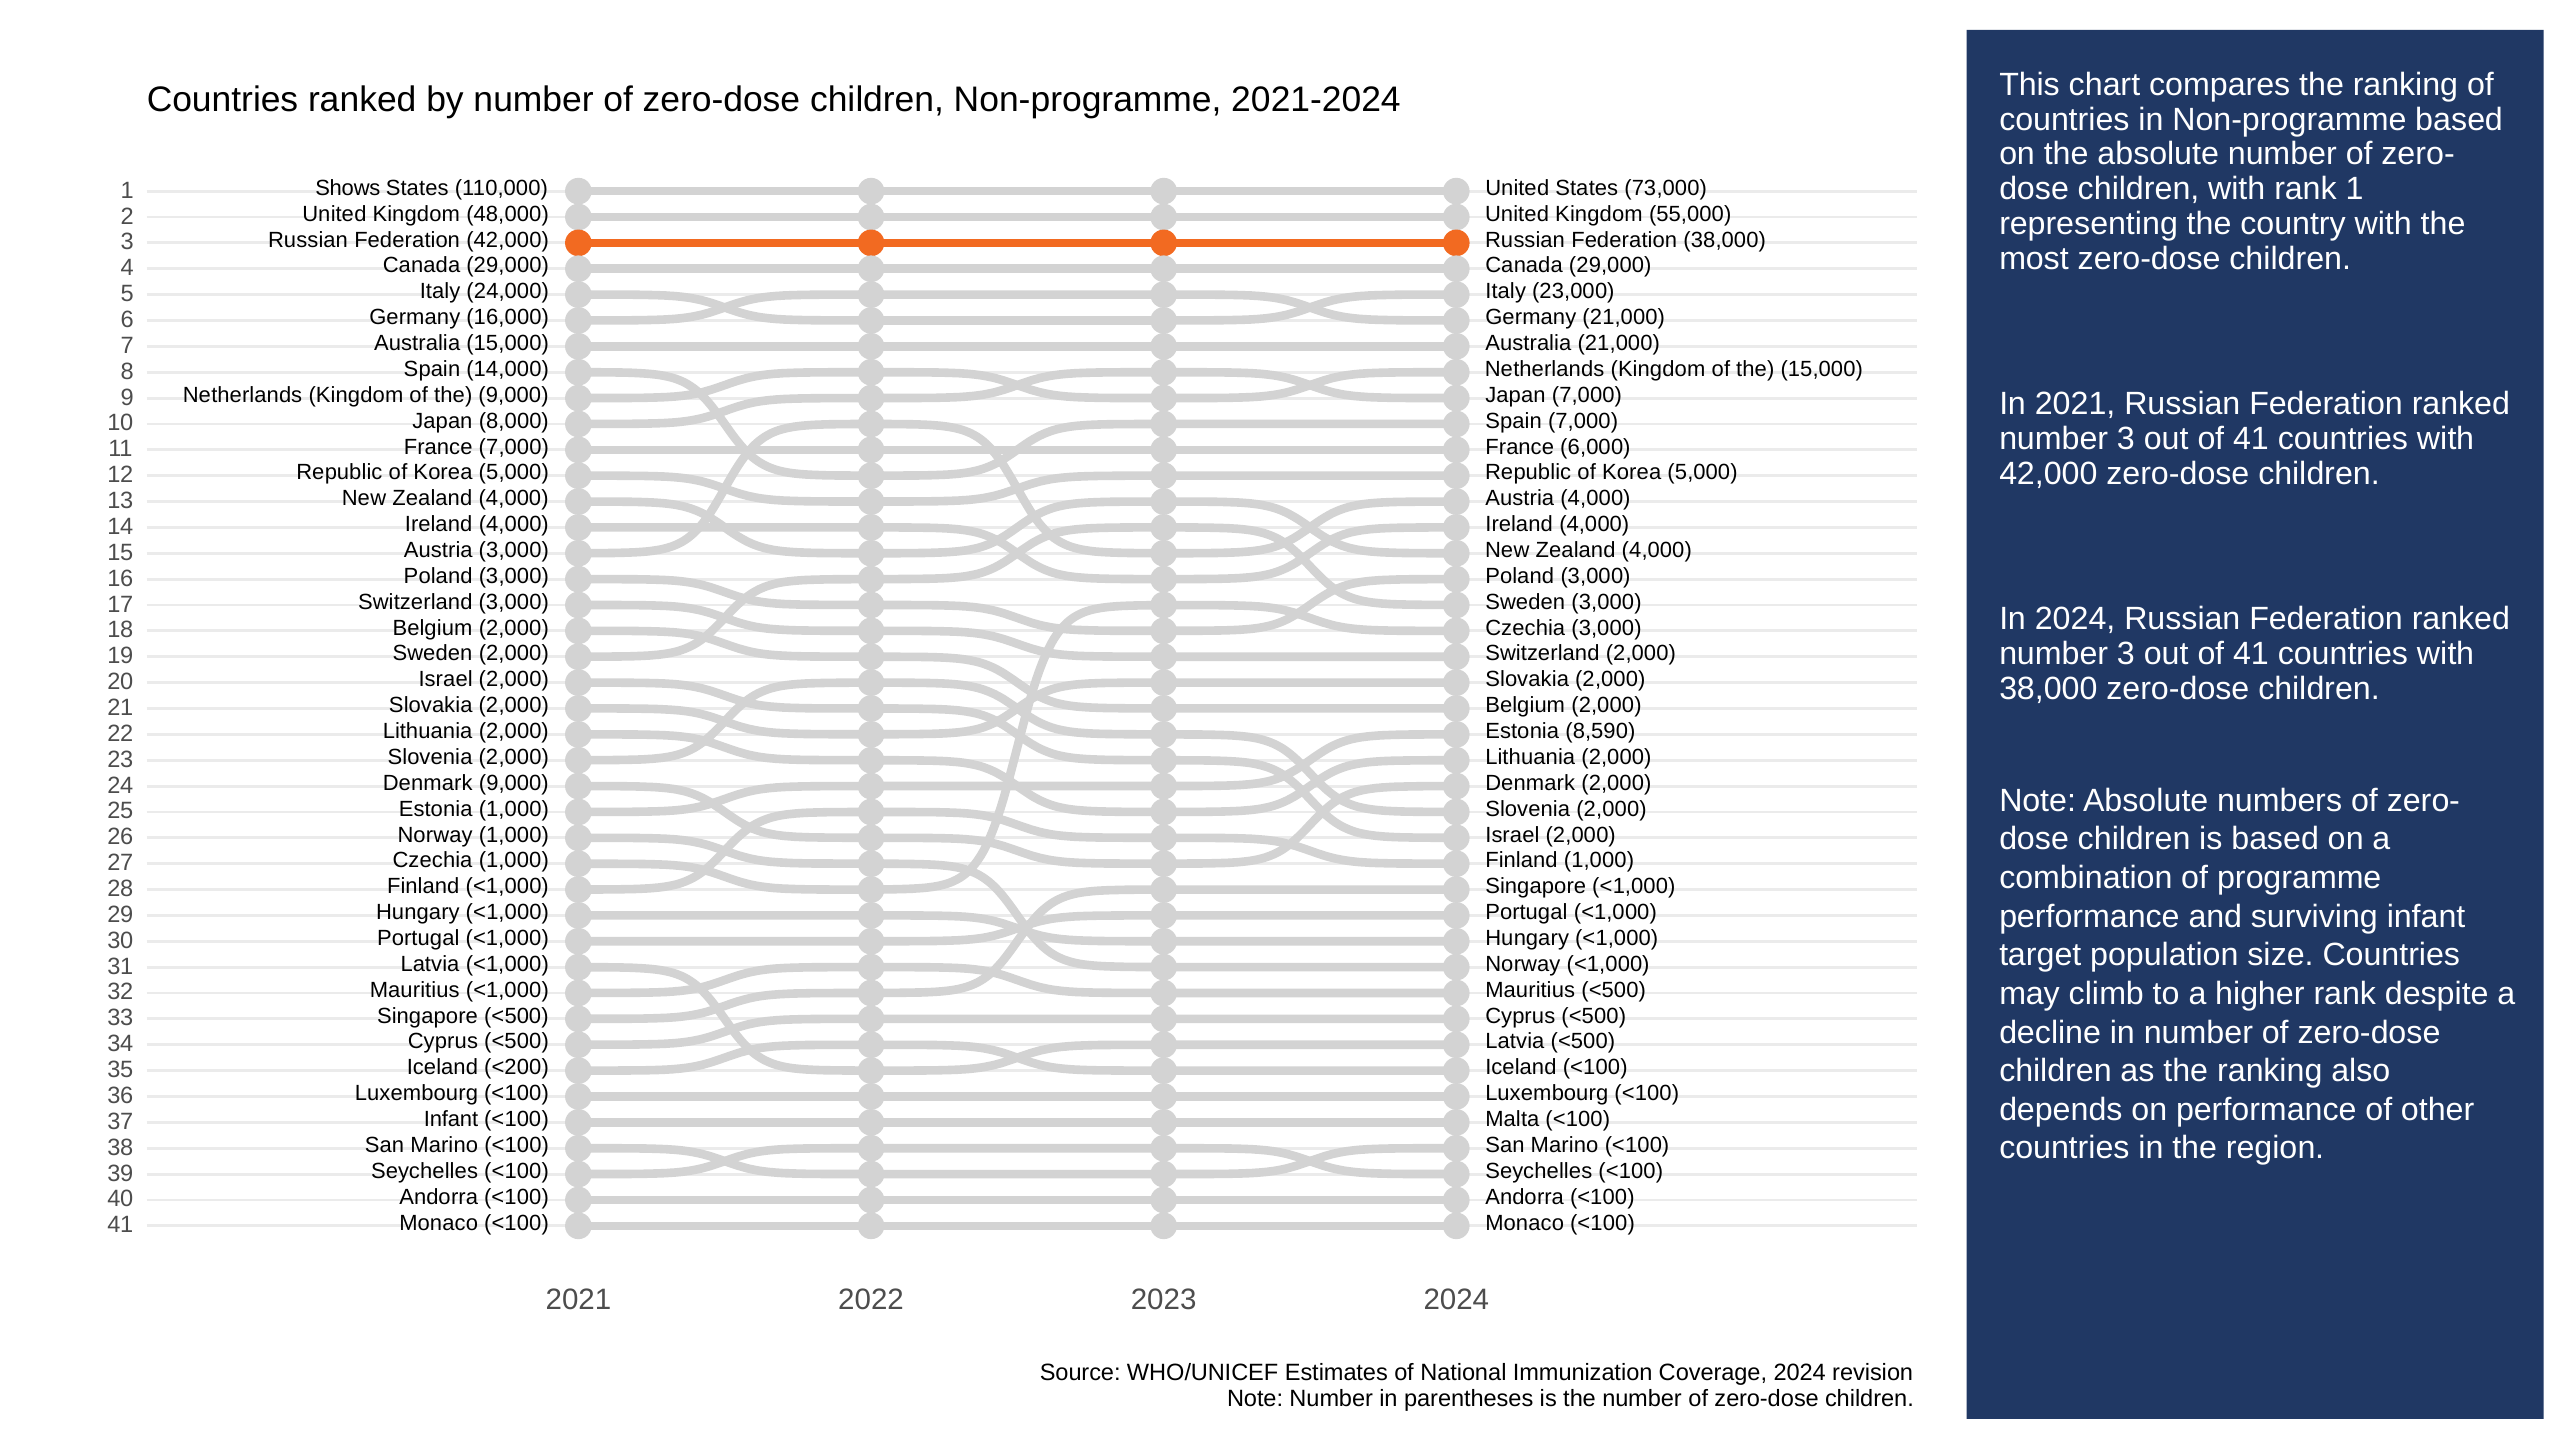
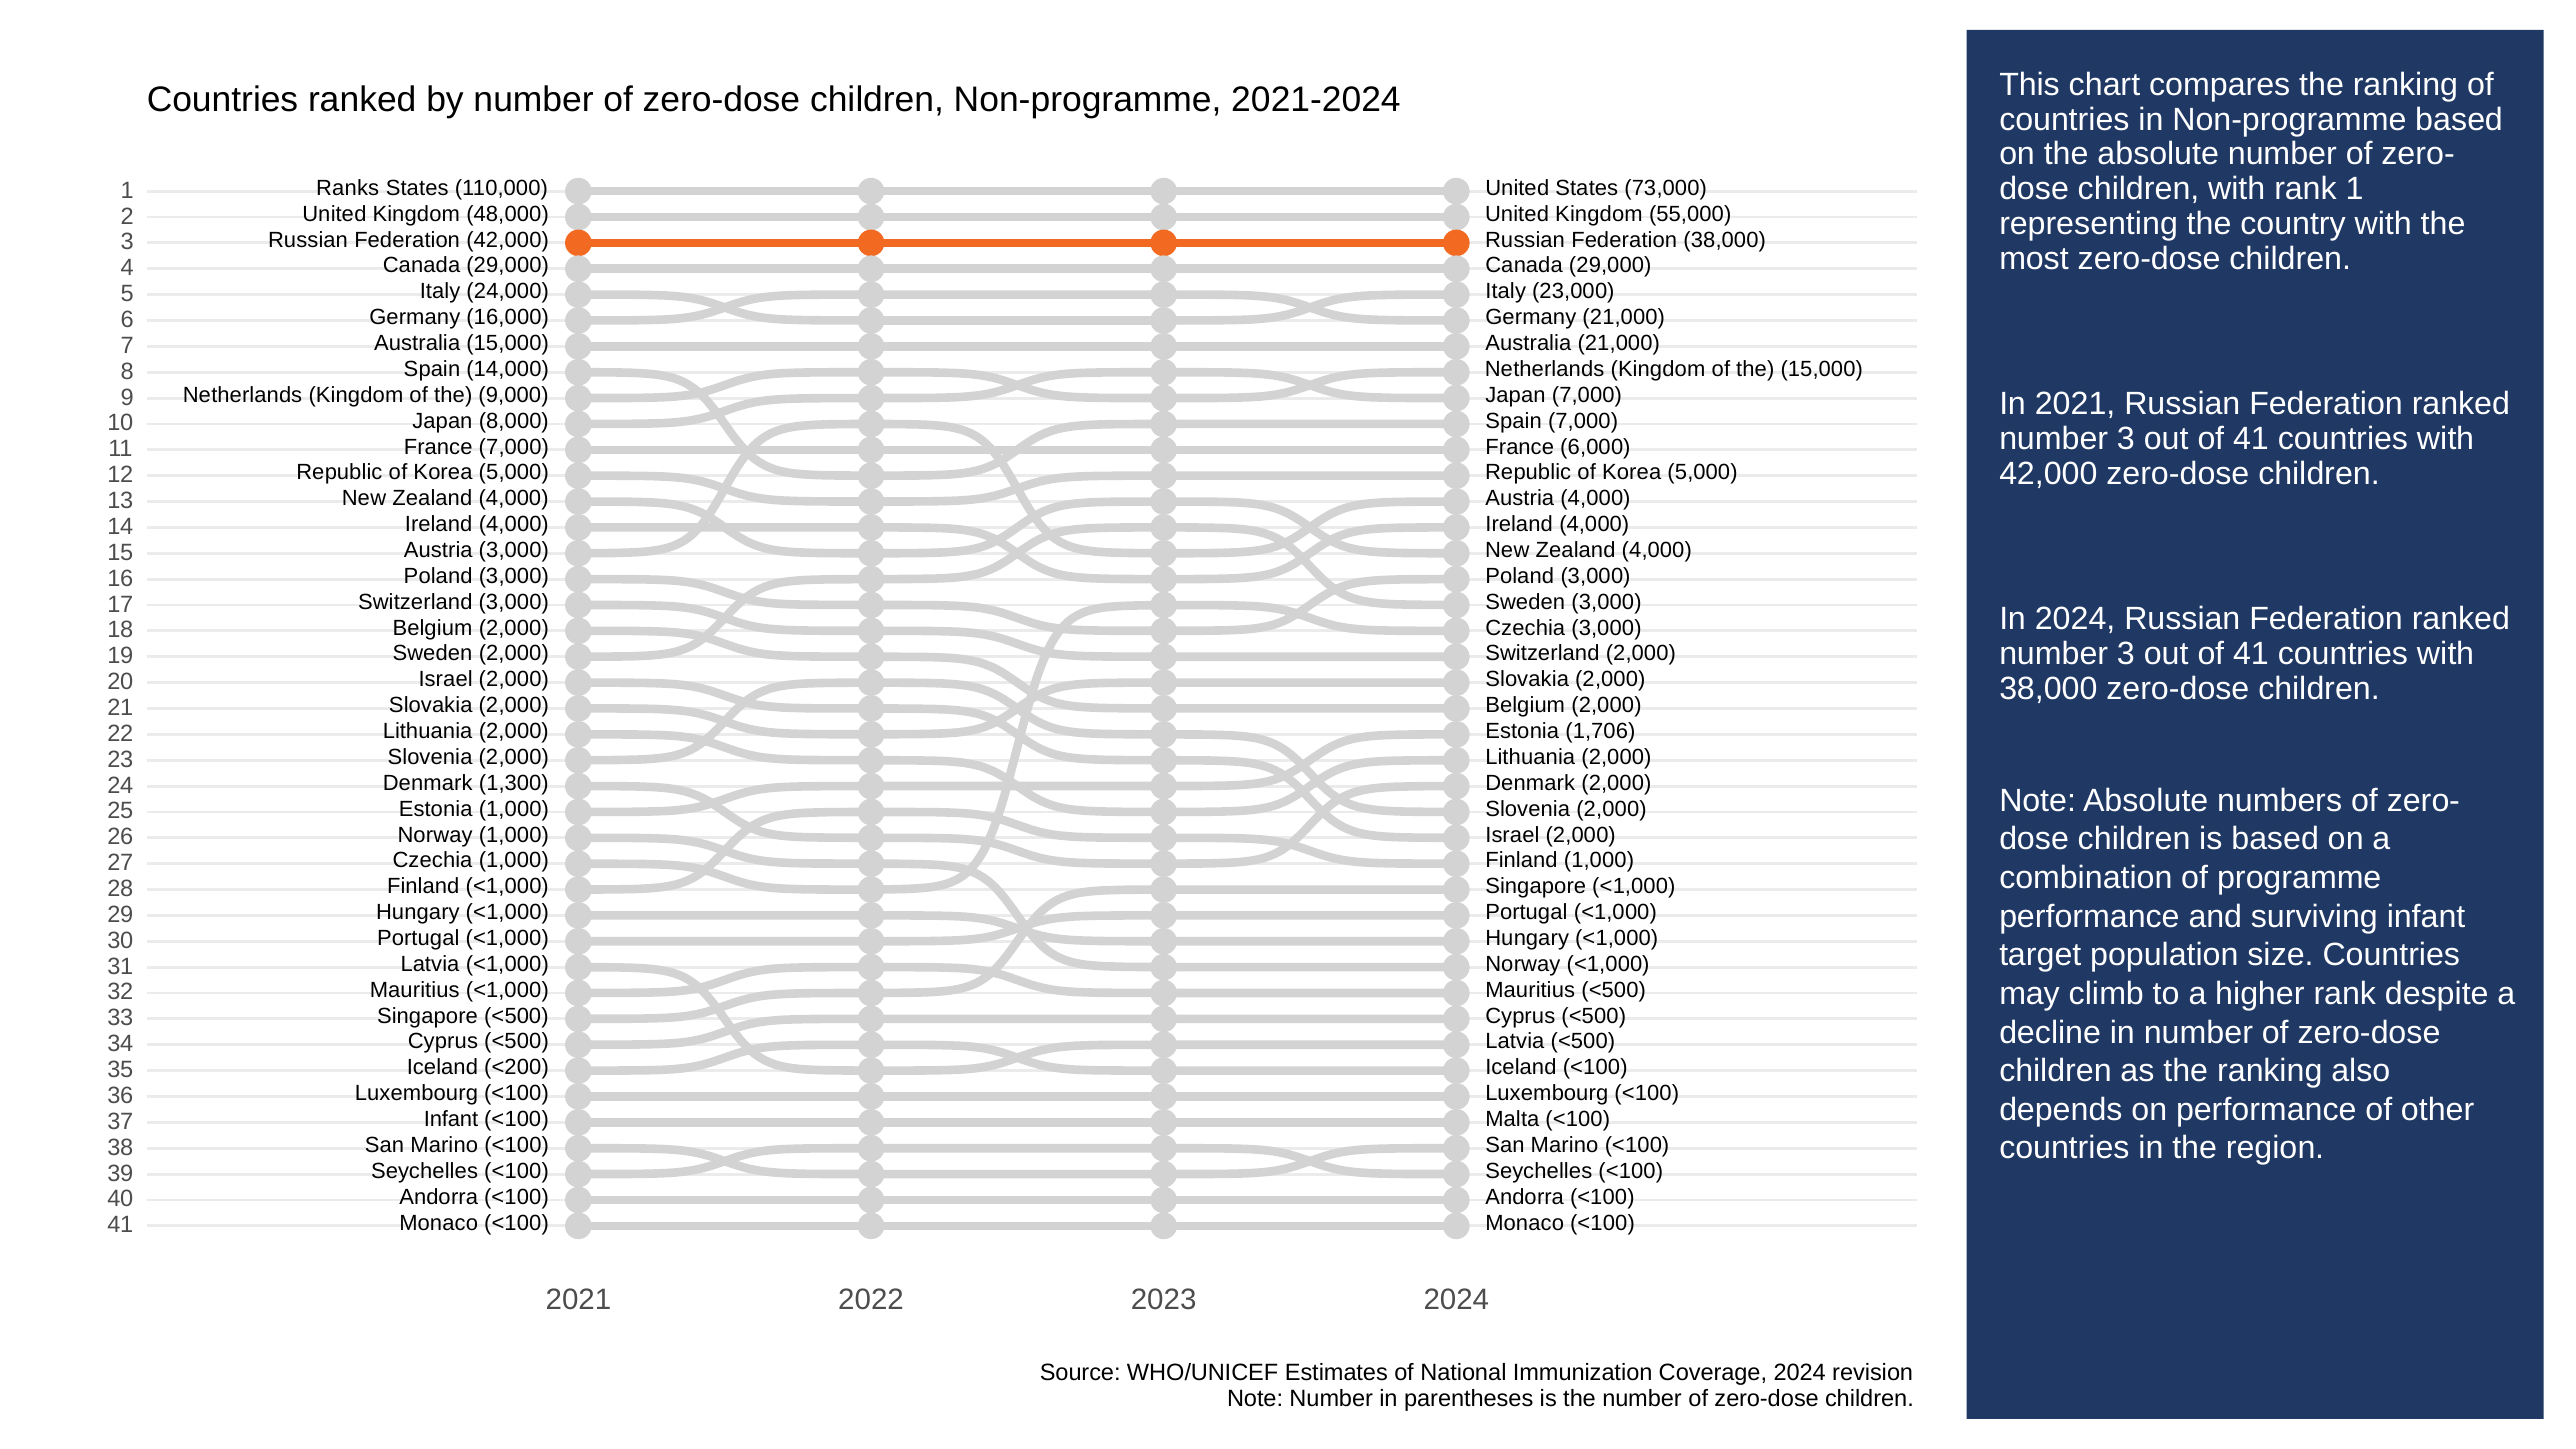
Shows: Shows -> Ranks (348, 188)
8,590: 8,590 -> 1,706 (1600, 731)
Denmark 9,000: 9,000 -> 1,300 (514, 783)
